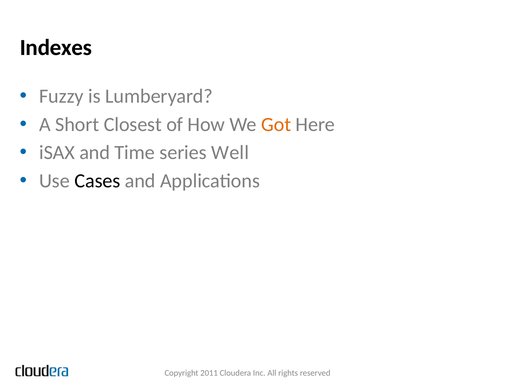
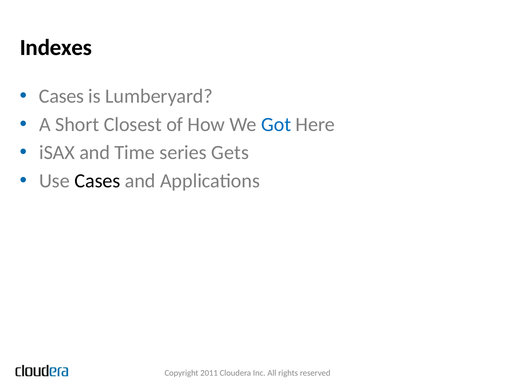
Fuzzy: Fuzzy -> Cases (61, 96)
Got colour: orange -> blue (276, 124)
Well: Well -> Gets (230, 153)
